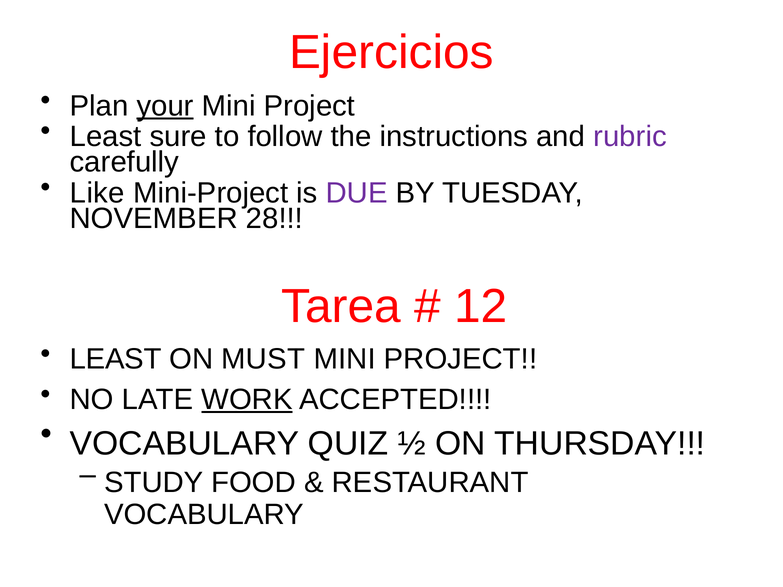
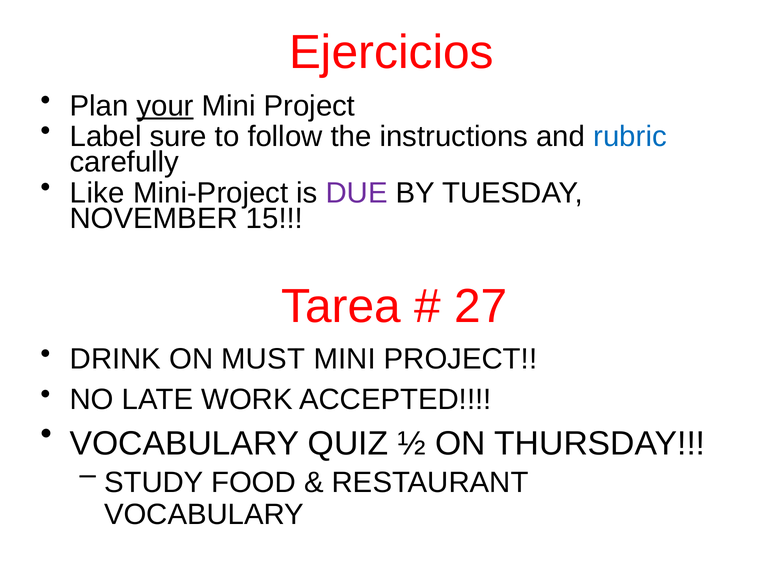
Least: Least -> Label (106, 137)
rubric colour: purple -> blue (630, 137)
28: 28 -> 15 (274, 218)
12: 12 -> 27 (481, 307)
LEAST: LEAST -> DRINK (115, 359)
WORK underline: present -> none (247, 400)
